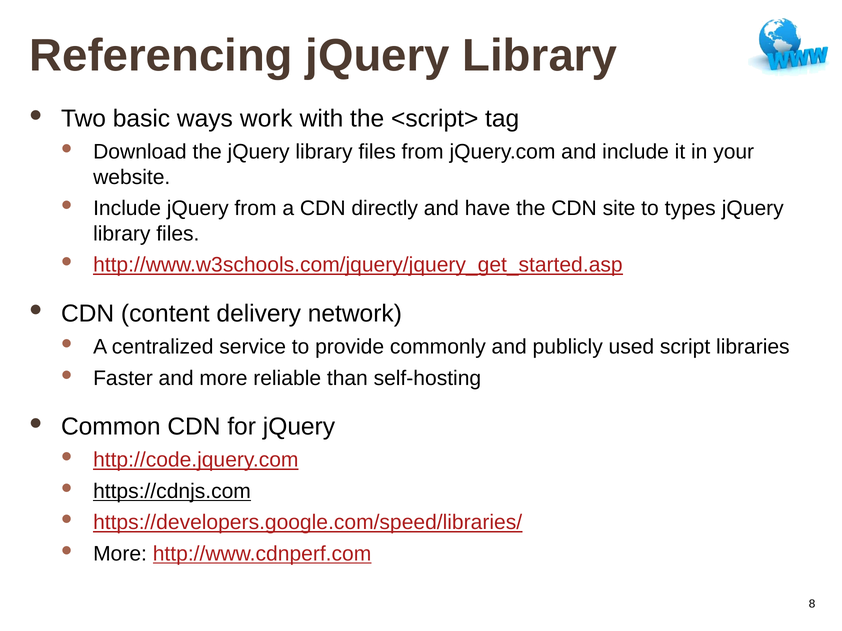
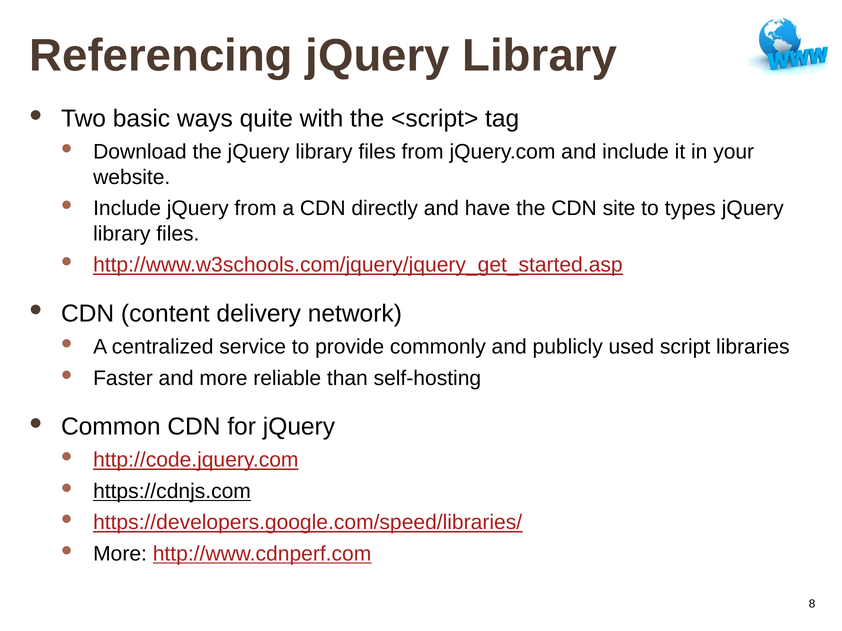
work: work -> quite (266, 119)
